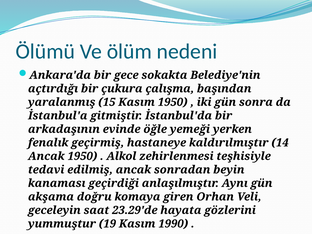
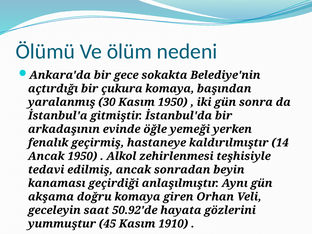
çukura çalışma: çalışma -> komaya (170, 89)
15: 15 -> 30 (107, 102)
23.29'de: 23.29'de -> 50.92'de (135, 210)
19: 19 -> 45 (107, 224)
1990: 1990 -> 1910 (173, 224)
